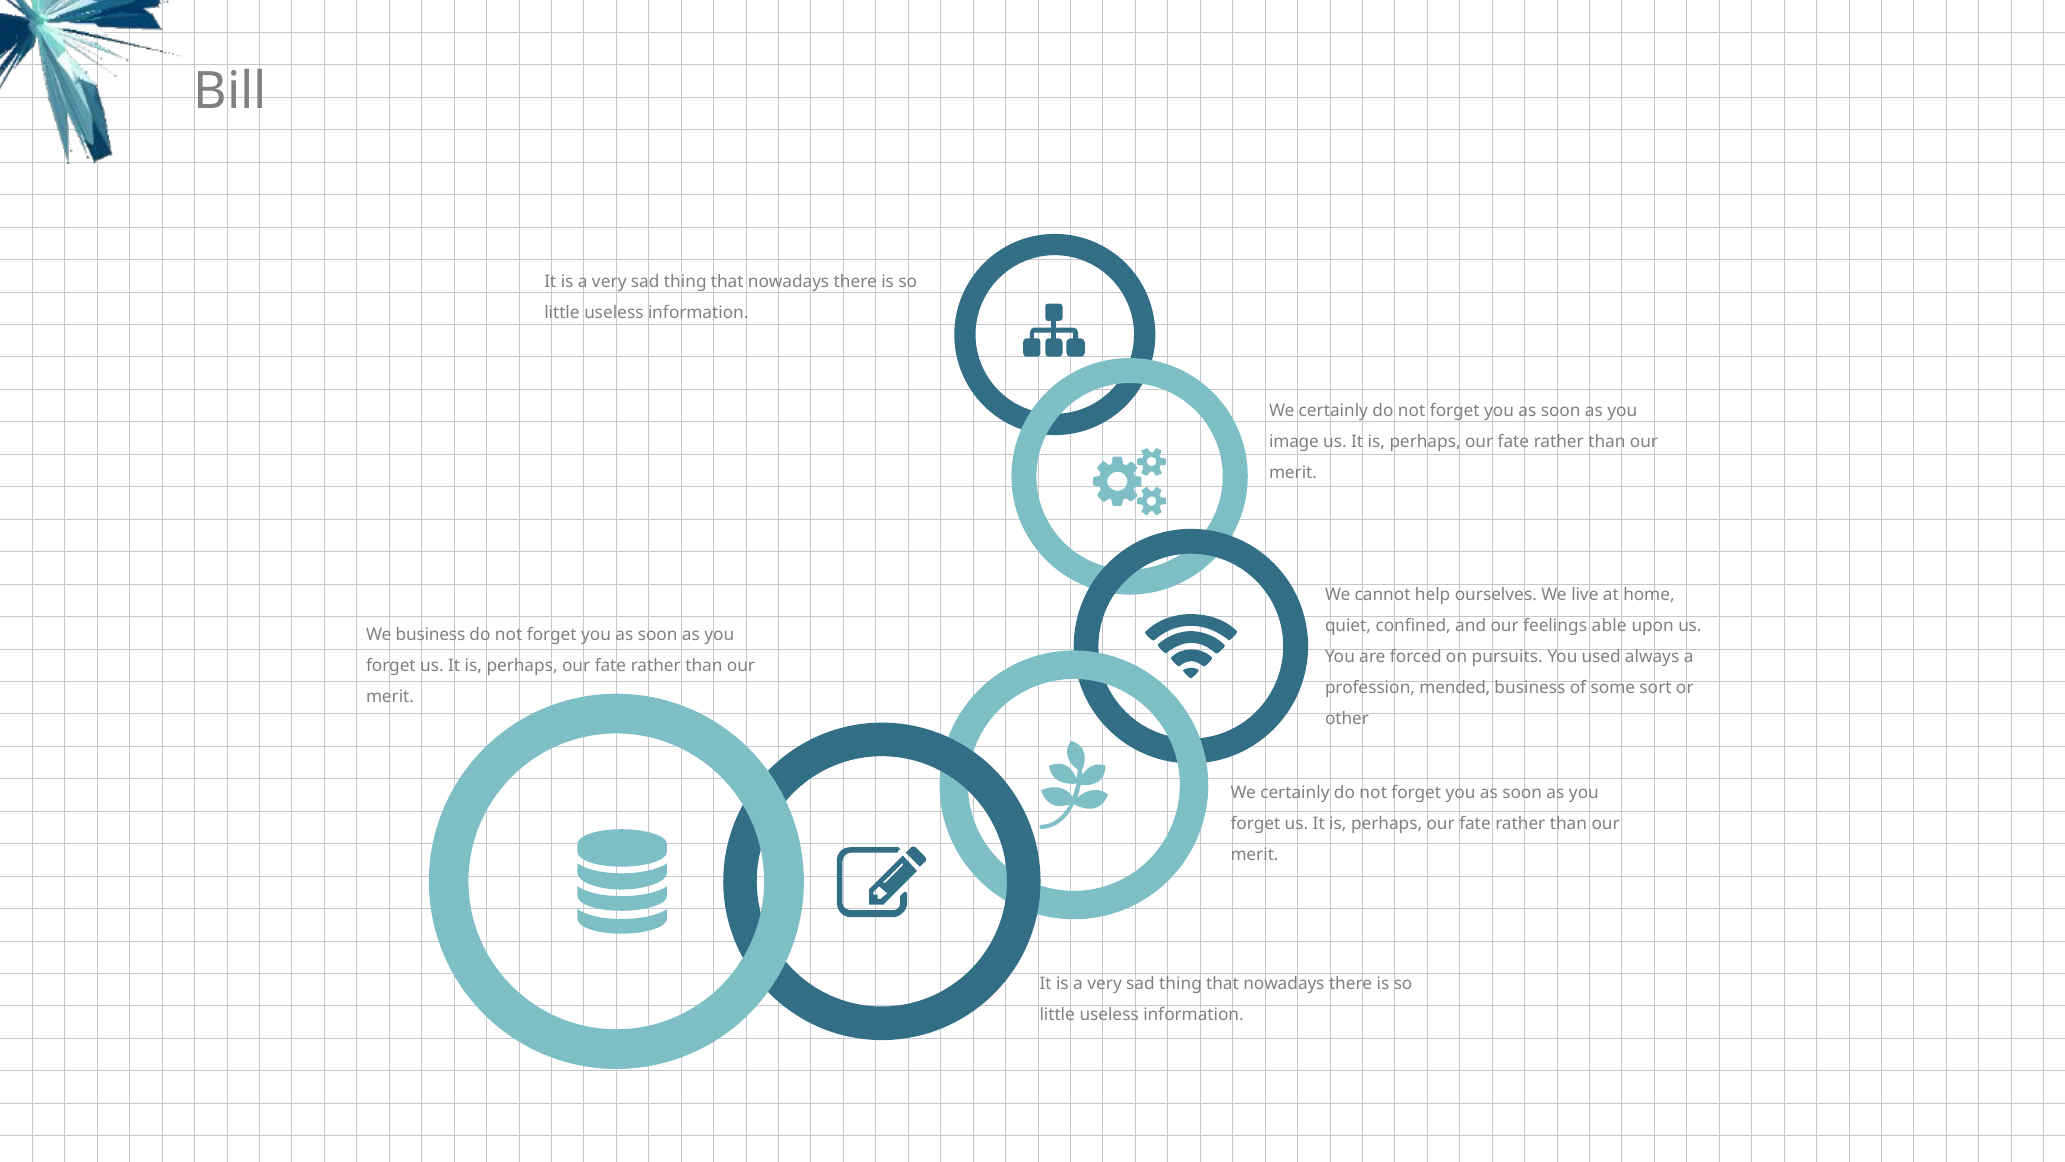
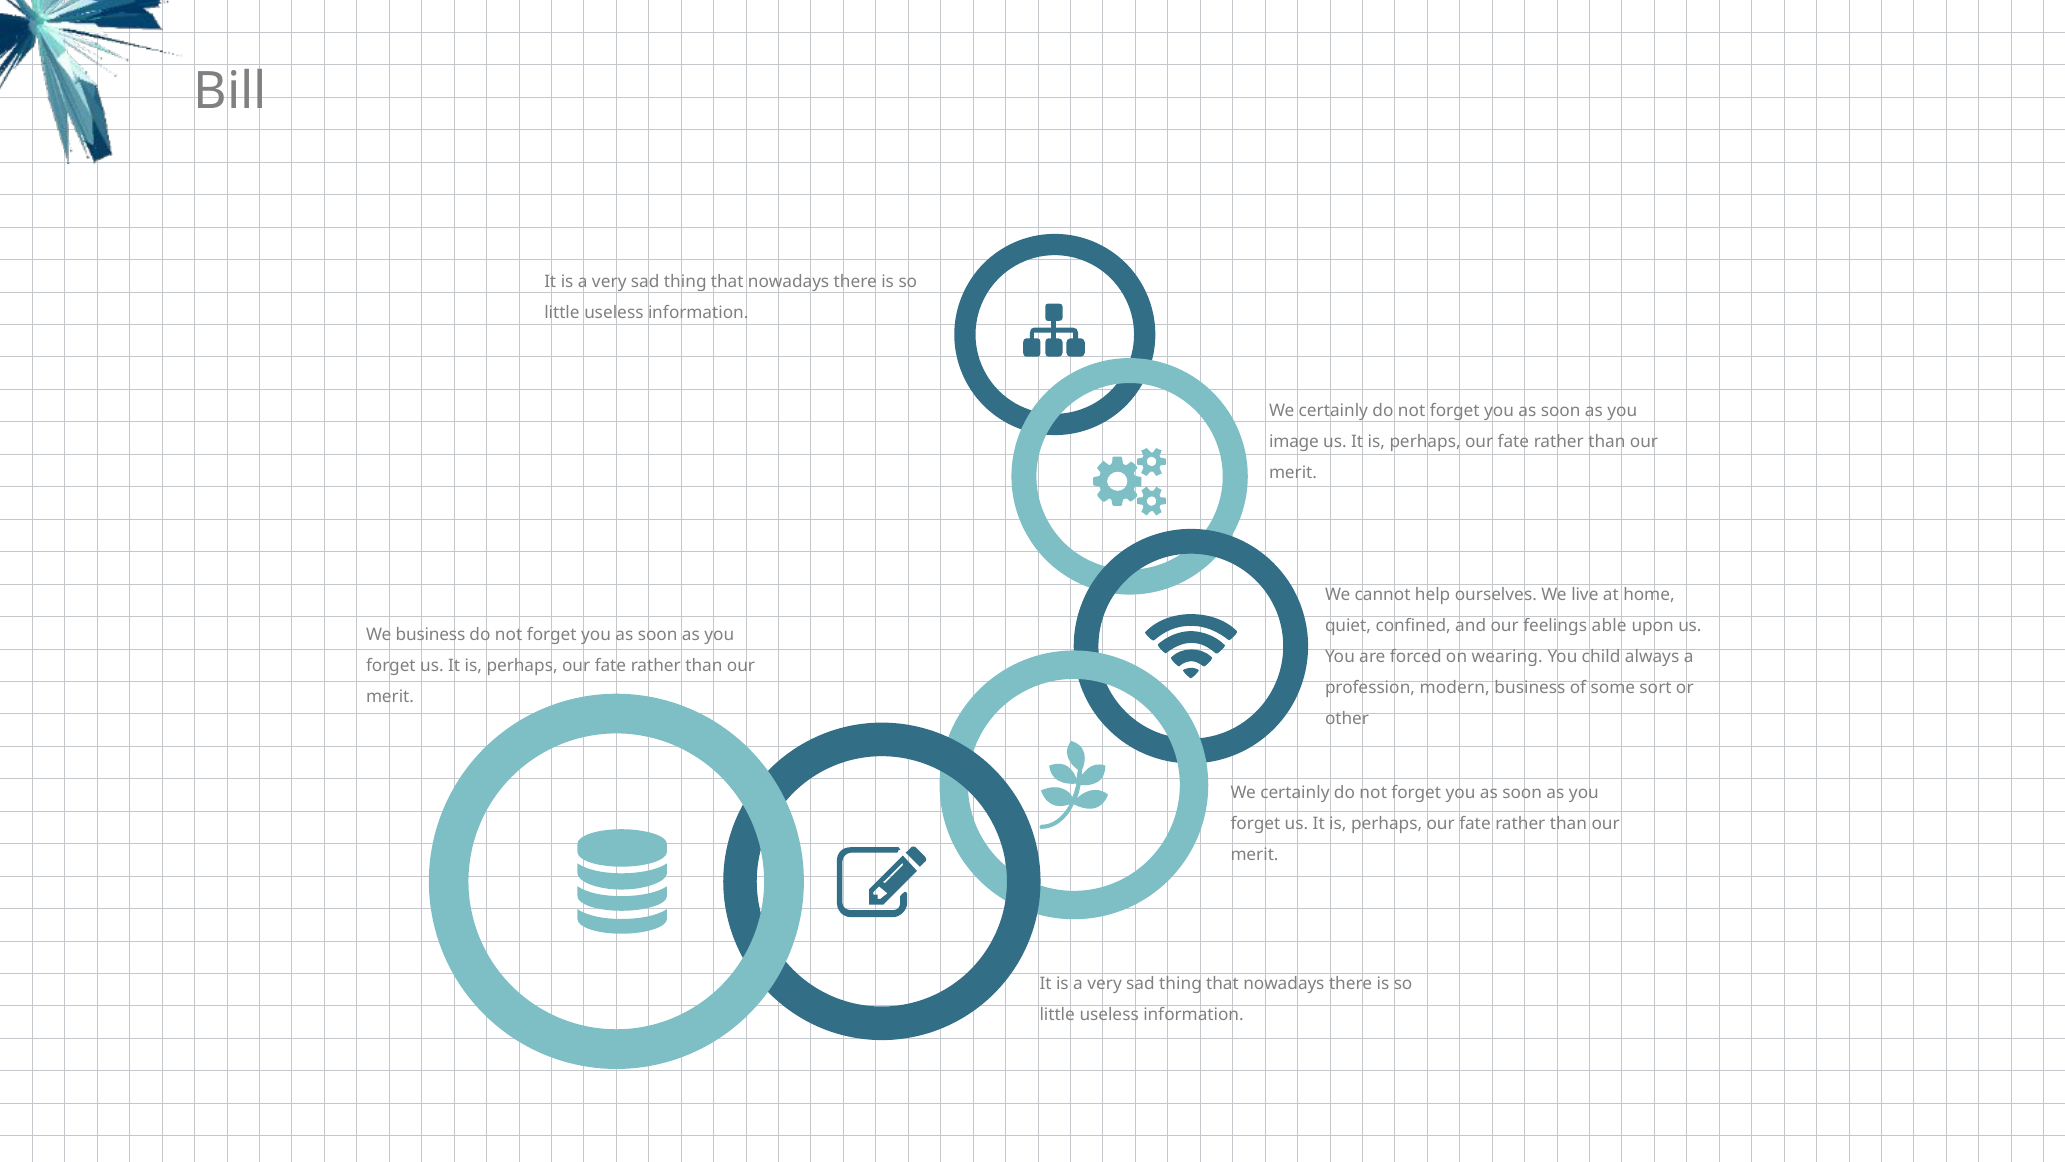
pursuits: pursuits -> wearing (1507, 657)
used: used -> child (1601, 657)
mended: mended -> modern (1455, 688)
